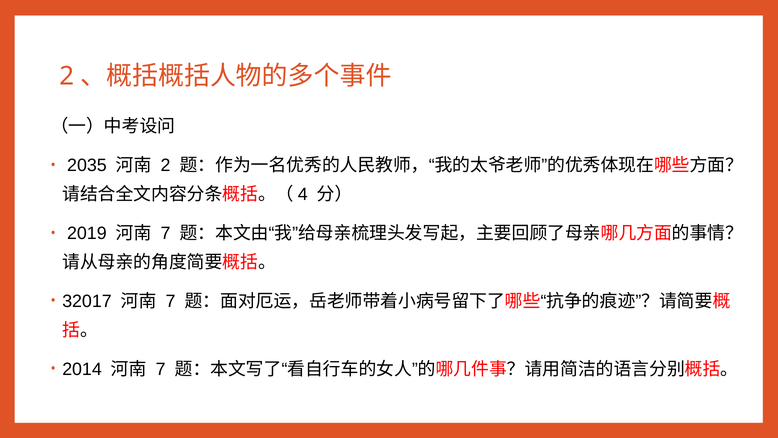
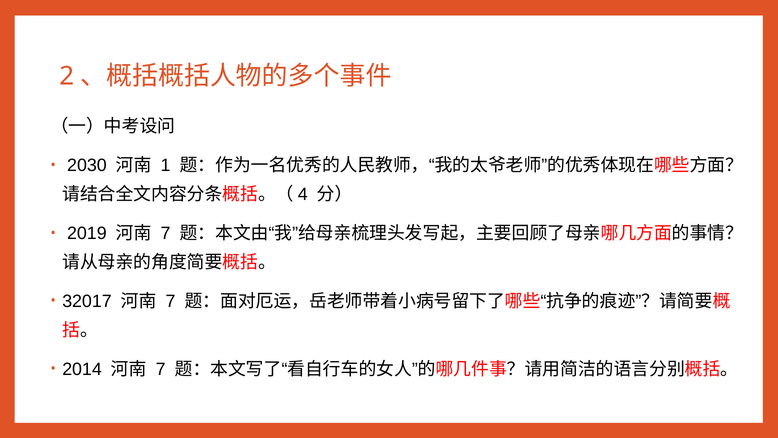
2035: 2035 -> 2030 (87, 165)
2: 2 -> 1 (166, 165)
